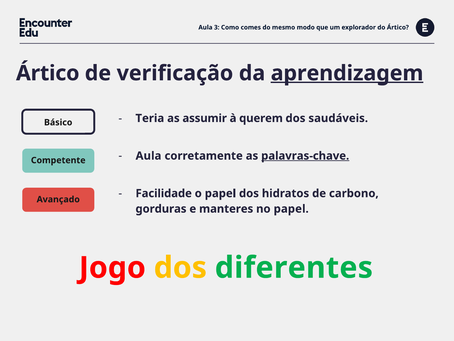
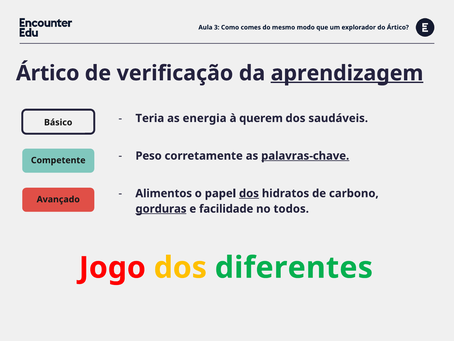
assumir: assumir -> energia (205, 118)
Aula: Aula -> Peso (149, 156)
Facilidade: Facilidade -> Alimentos (164, 193)
dos underline: none -> present (249, 193)
gorduras underline: none -> present (161, 209)
manteres: manteres -> facilidade (226, 209)
no papel: papel -> todos (291, 209)
